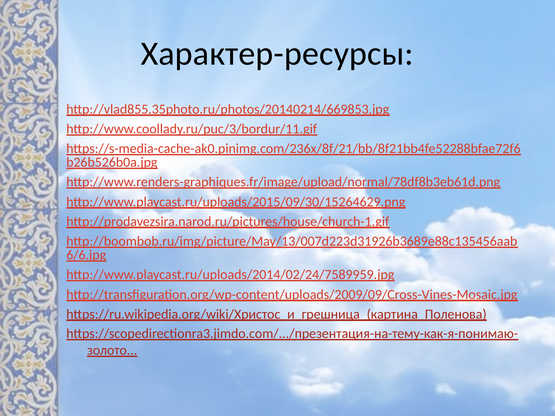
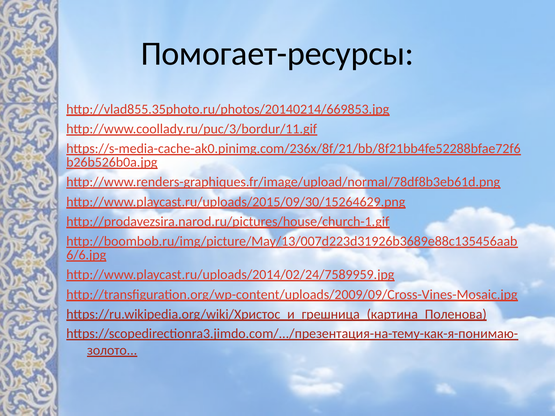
Характер-ресурсы: Характер-ресурсы -> Помогает-ресурсы (277, 54)
